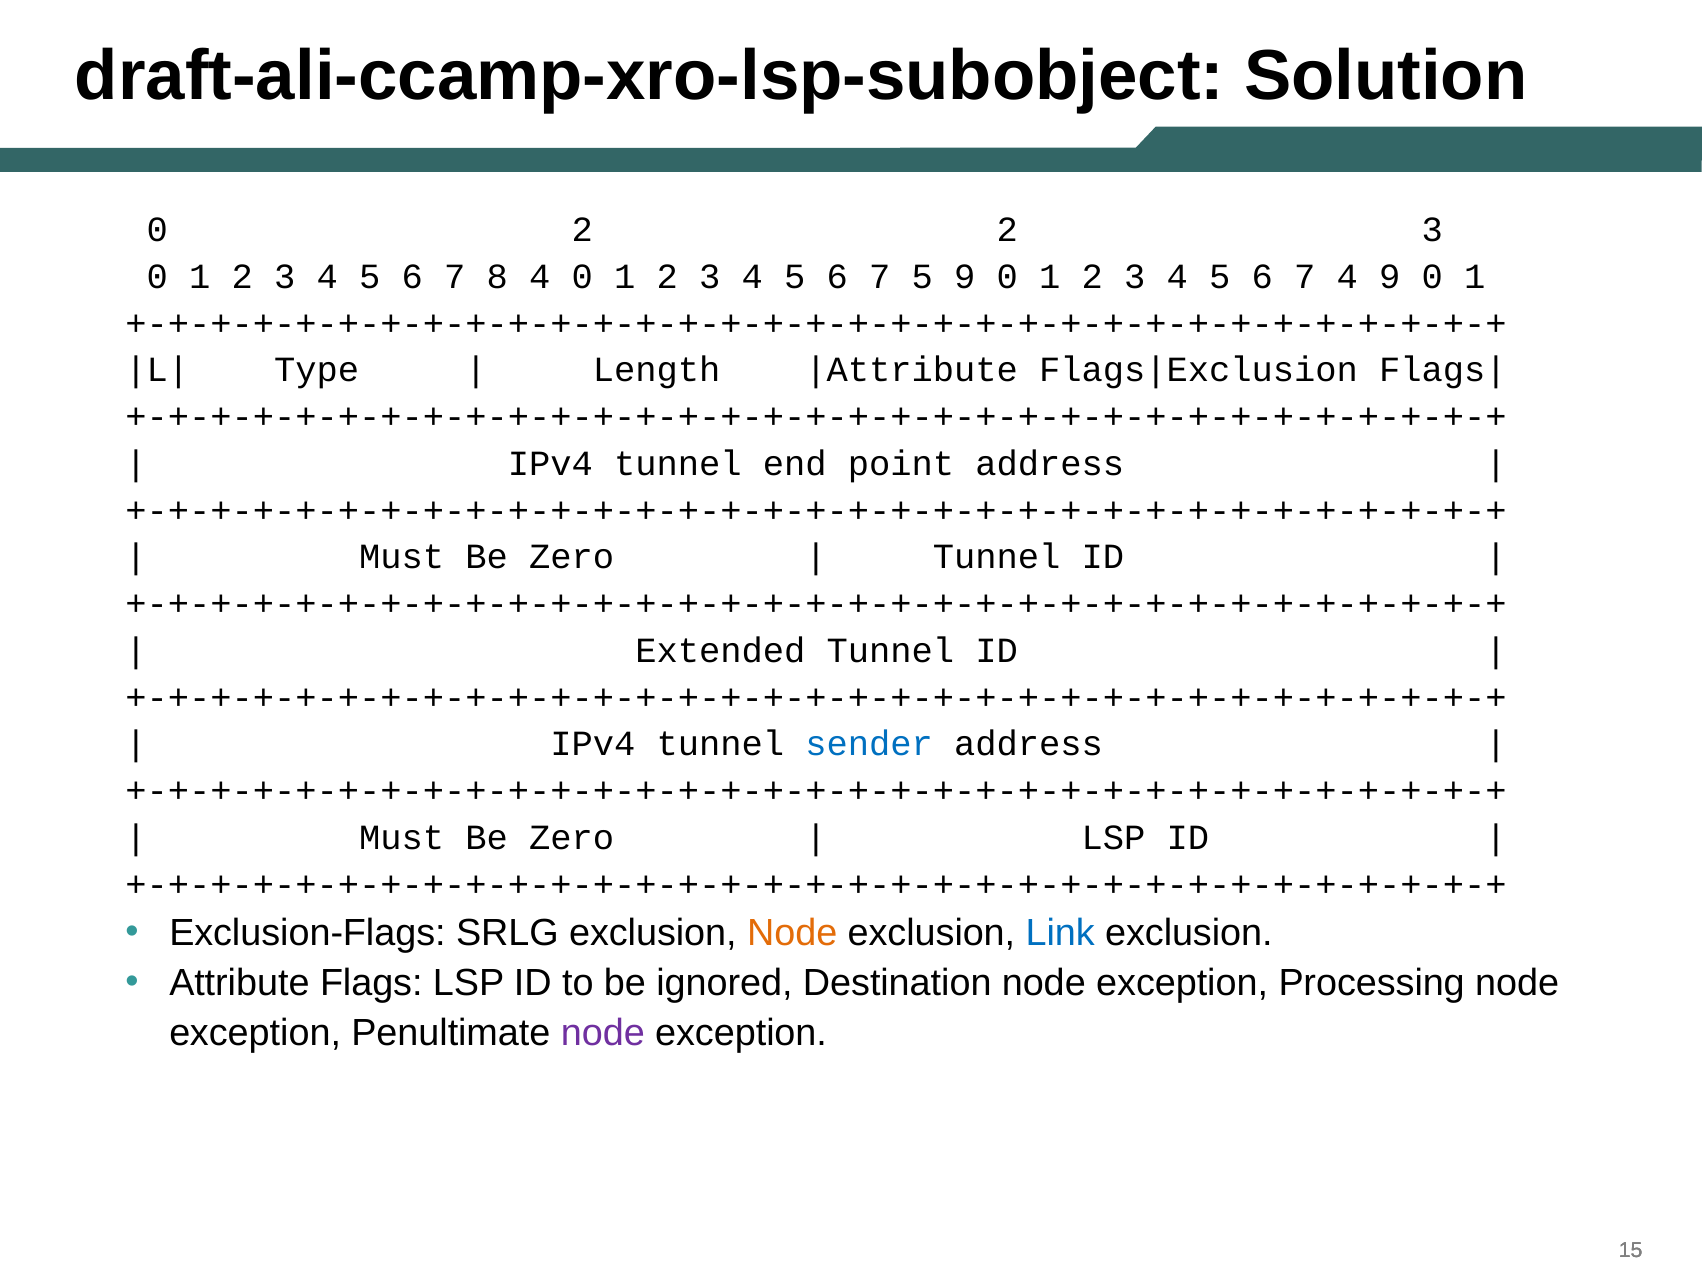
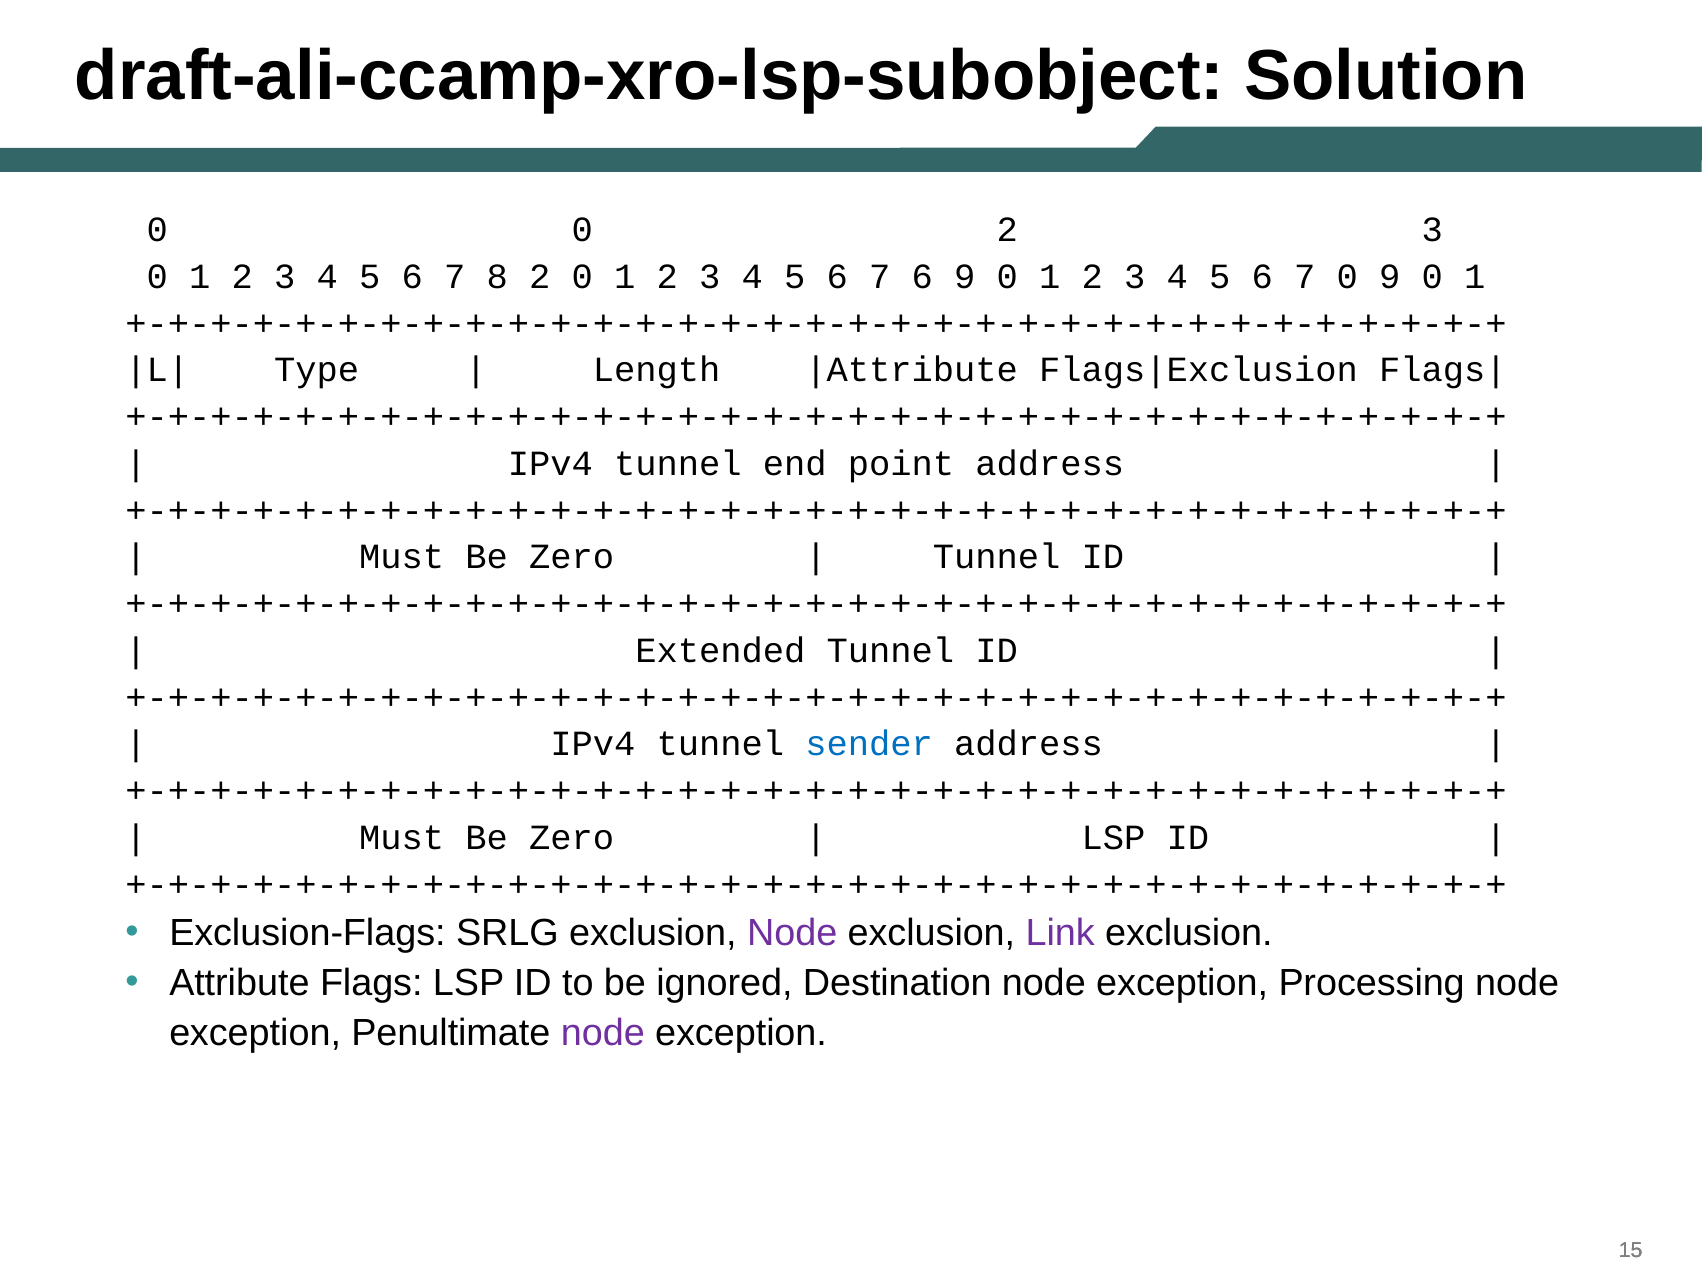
0 2: 2 -> 0 (582, 230)
8 4: 4 -> 2 (540, 277)
7 5: 5 -> 6 (922, 277)
7 4: 4 -> 0 (1347, 277)
Node colour: orange -> purple (792, 933)
Link colour: blue -> purple (1060, 933)
